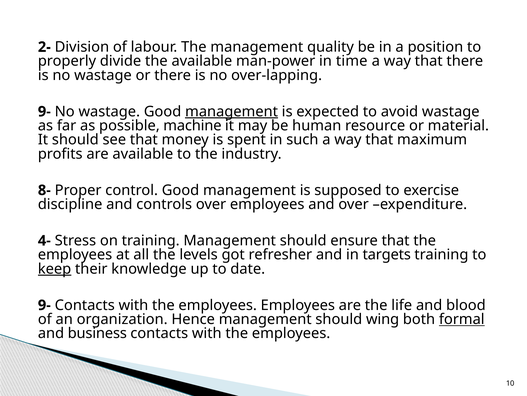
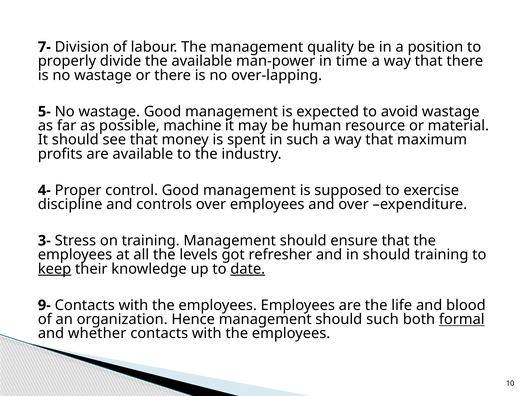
2-: 2- -> 7- (44, 47)
9-: 9- -> 5- (44, 111)
management underline: present -> none (232, 111)
8-: 8- -> 4- (44, 190)
4-: 4- -> 3- (44, 240)
in targets: targets -> should (387, 254)
date underline: none -> present (248, 268)
should wing: wing -> such (382, 319)
business: business -> whether (97, 333)
